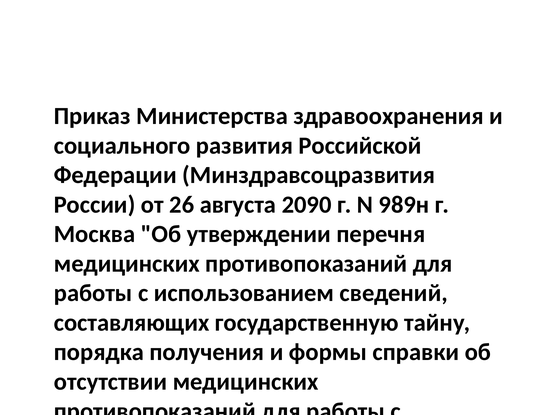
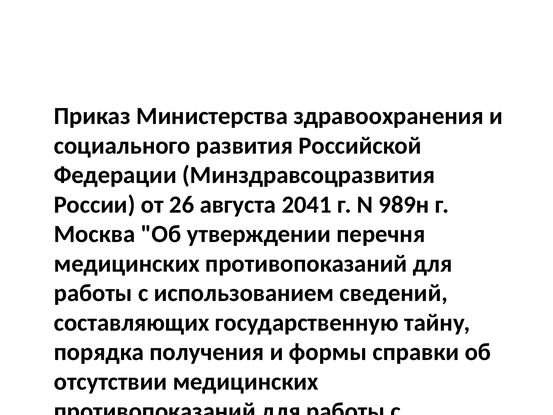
2090: 2090 -> 2041 (307, 204)
